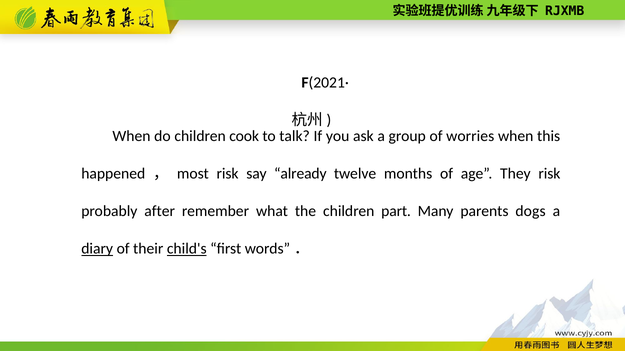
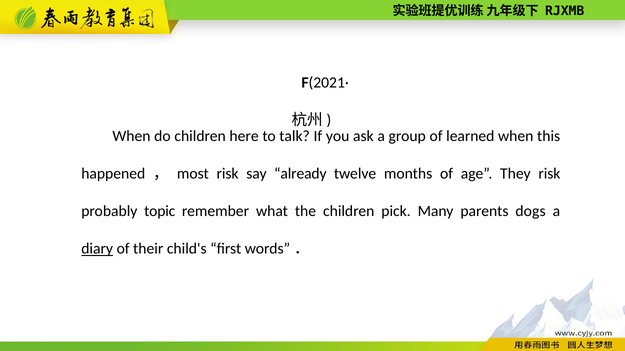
cook: cook -> here (244, 137)
worries: worries -> learned (470, 137)
after: after -> topic (160, 212)
part: part -> pick (396, 212)
child's underline: present -> none (187, 249)
